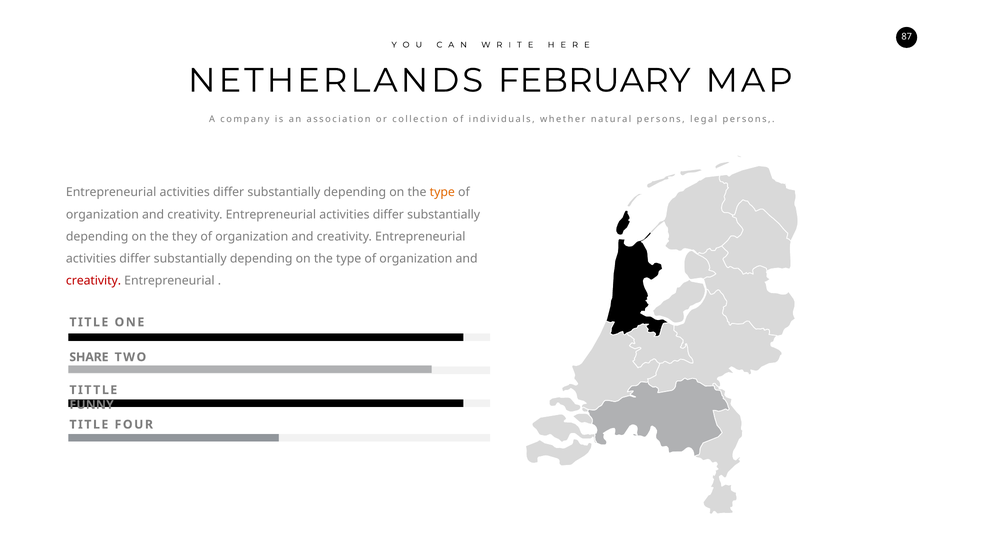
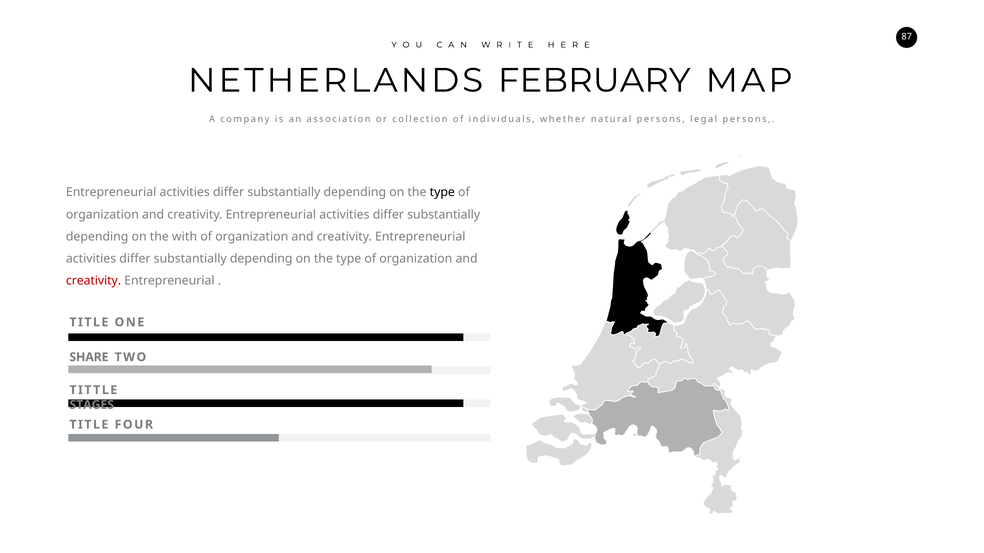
type colour: orange -> black (442, 193)
they: they -> with (185, 237)
FUNNY: FUNNY -> STAGES (92, 405)
